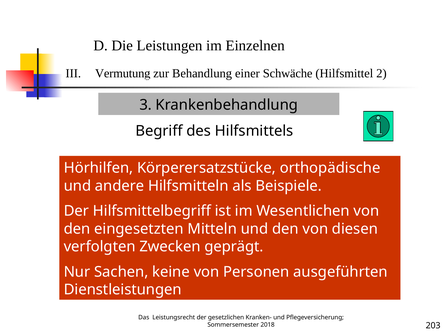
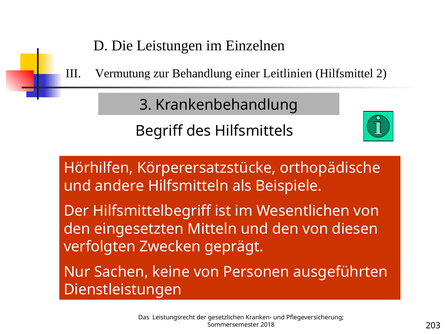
Schwäche: Schwäche -> Leitlinien (288, 74)
